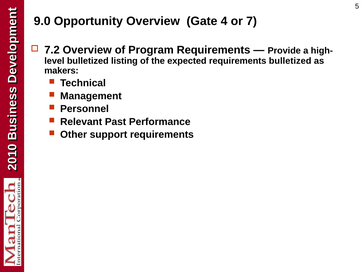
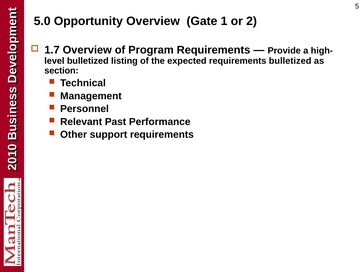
9.0: 9.0 -> 5.0 (42, 21)
Gate 4: 4 -> 1 (224, 21)
or 7: 7 -> 2 (252, 21)
7.2: 7.2 -> 1.7 (52, 50)
makers: makers -> section (61, 71)
